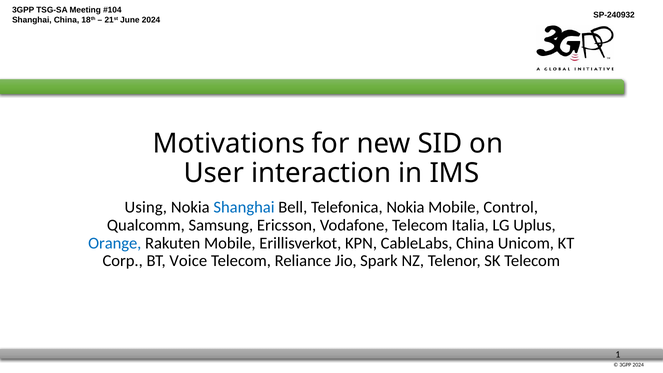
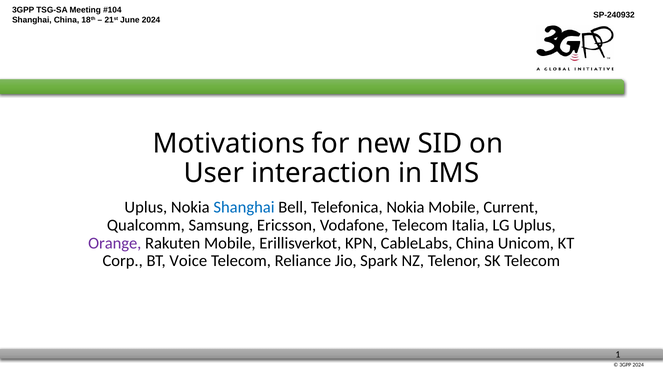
Using: Using -> Uplus (146, 207)
Control: Control -> Current (511, 207)
Orange colour: blue -> purple (115, 243)
